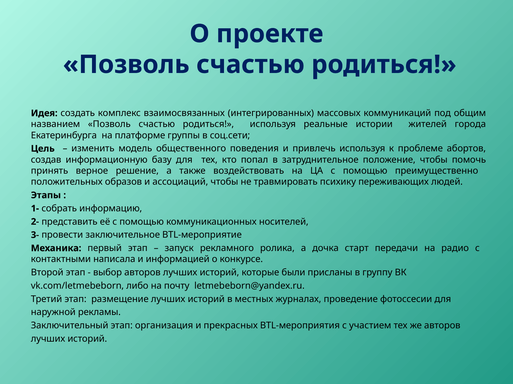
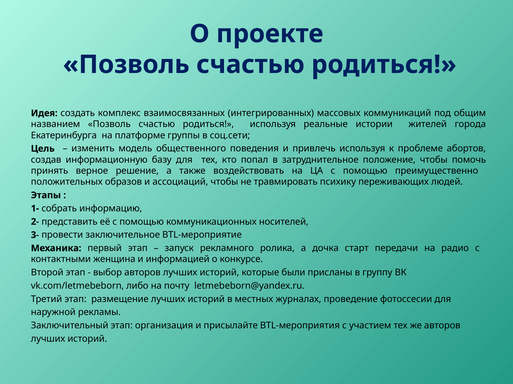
написала: написала -> женщина (114, 260)
прекрасных: прекрасных -> присылайте (231, 326)
